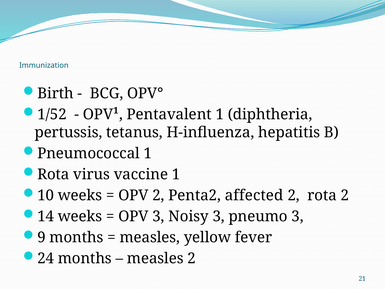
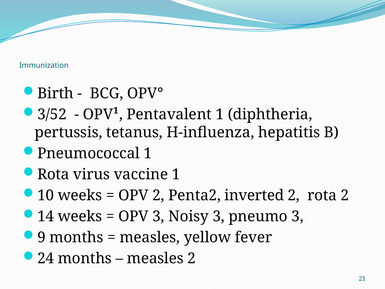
1/52: 1/52 -> 3/52 (52, 114)
affected: affected -> inverted (254, 195)
